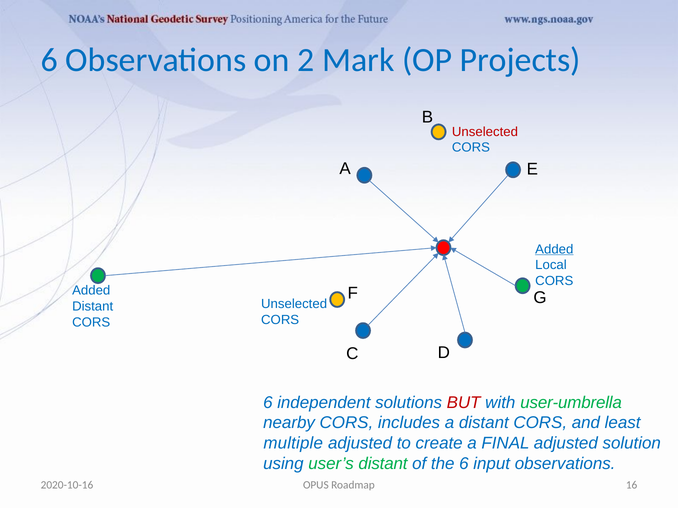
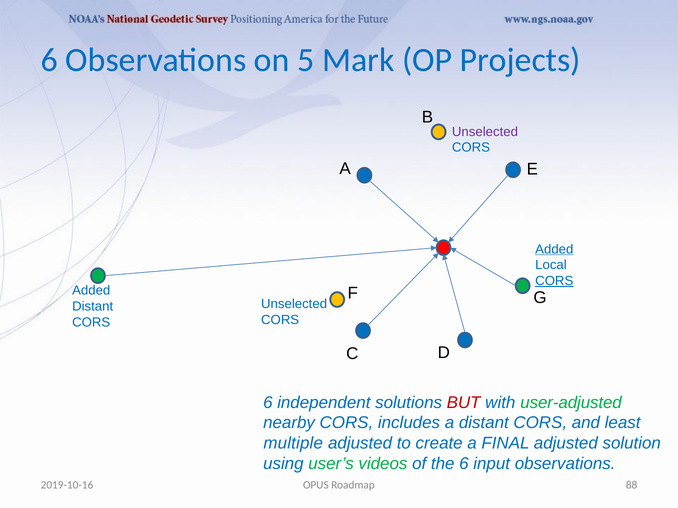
2: 2 -> 5 (306, 60)
Unselected colour: red -> purple (485, 132)
CORS underline: none -> present (554, 281)
user-umbrella: user-umbrella -> user-adjusted (571, 403)
user’s distant: distant -> videos (383, 464)
2020-10-16: 2020-10-16 -> 2019-10-16 (67, 486)
16: 16 -> 88 (632, 486)
